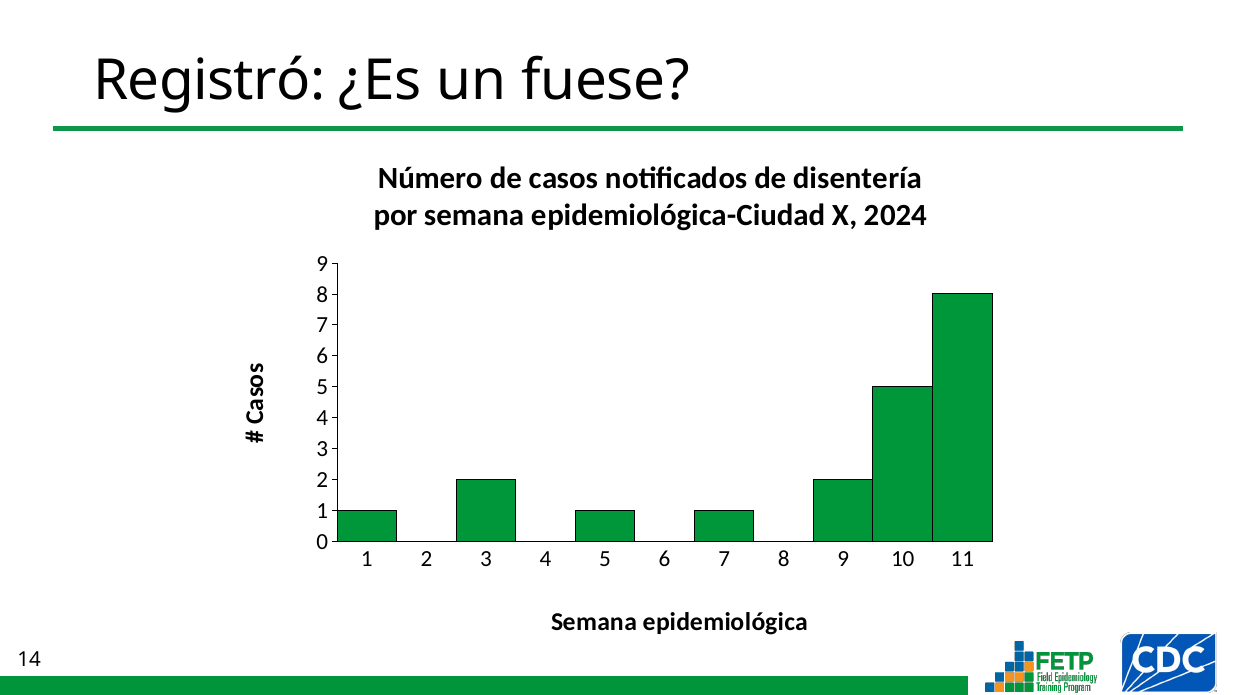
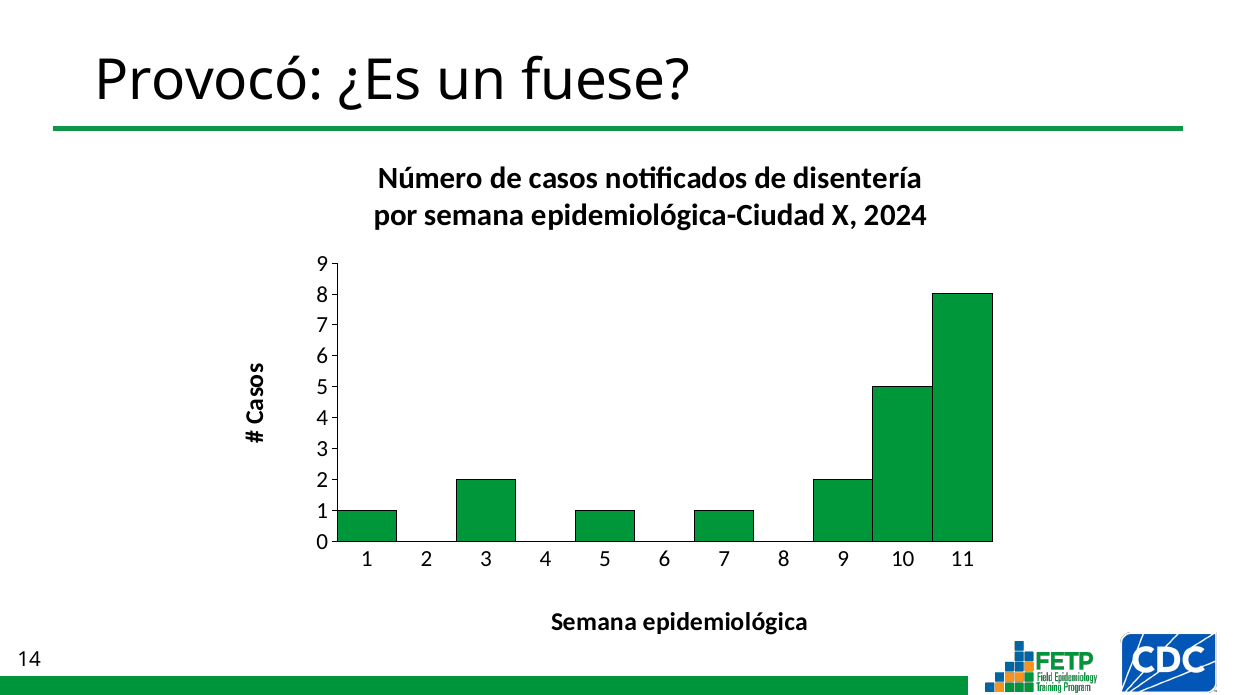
Registró: Registró -> Provocó (209, 81)
